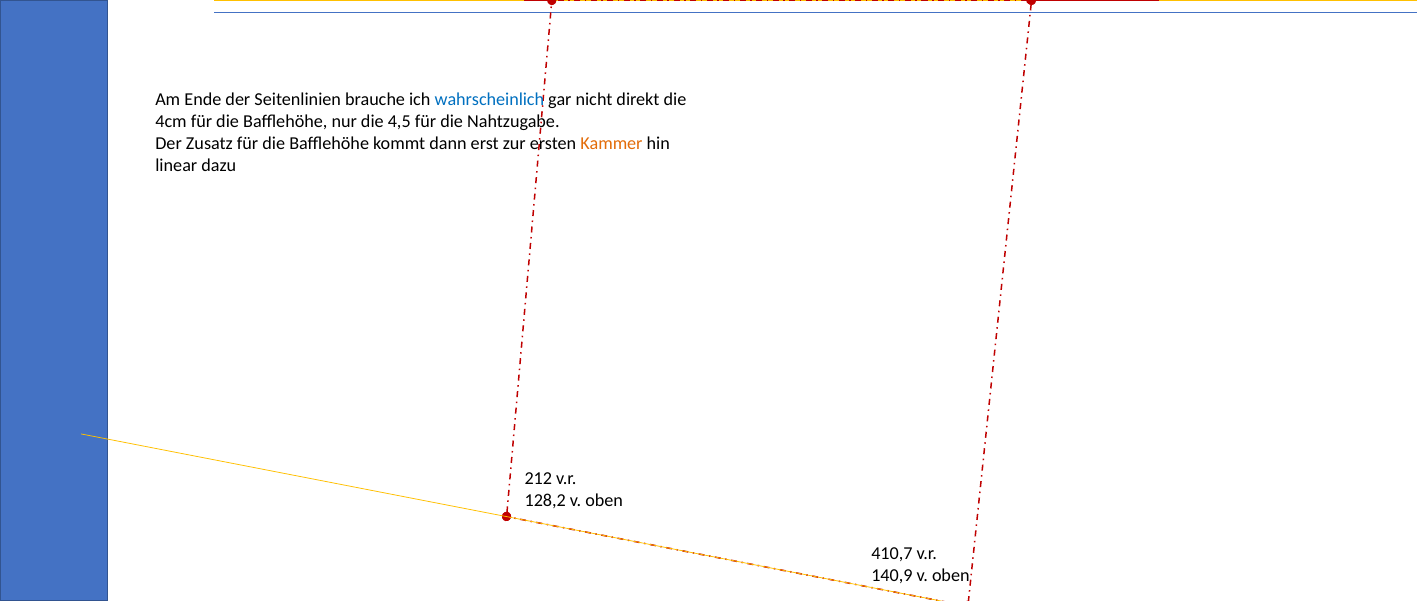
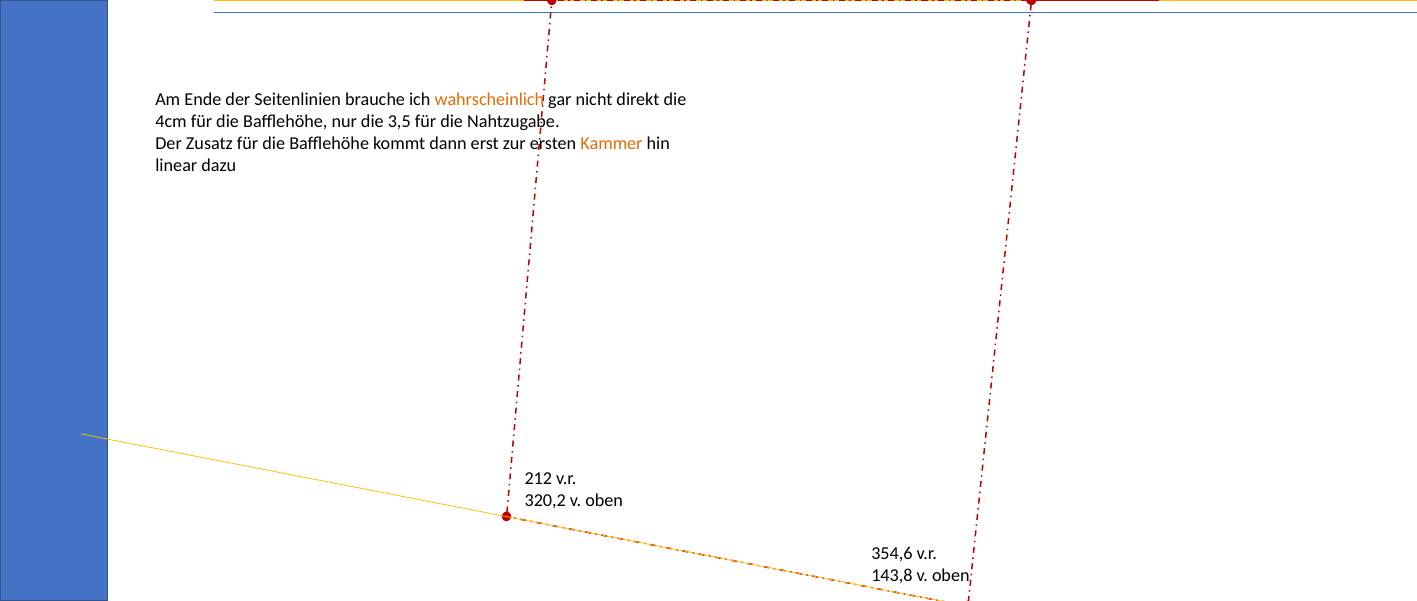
wahrscheinlich colour: blue -> orange (489, 100)
4,5: 4,5 -> 3,5 (399, 122)
128,2: 128,2 -> 320,2 (545, 501)
410,7: 410,7 -> 354,6 (892, 554)
140,9: 140,9 -> 143,8 (892, 576)
